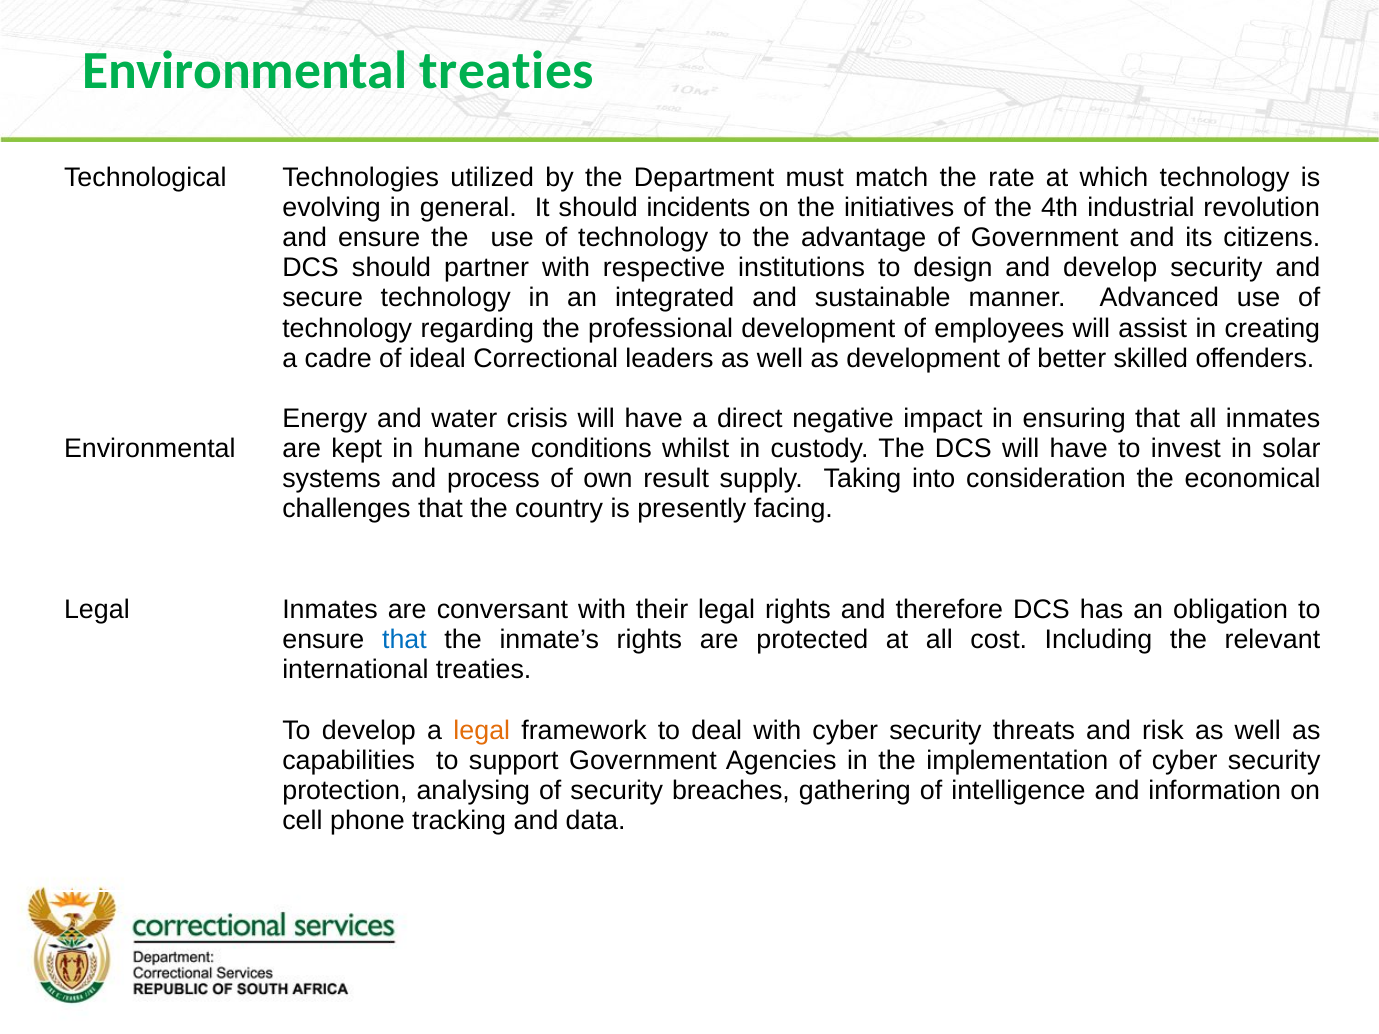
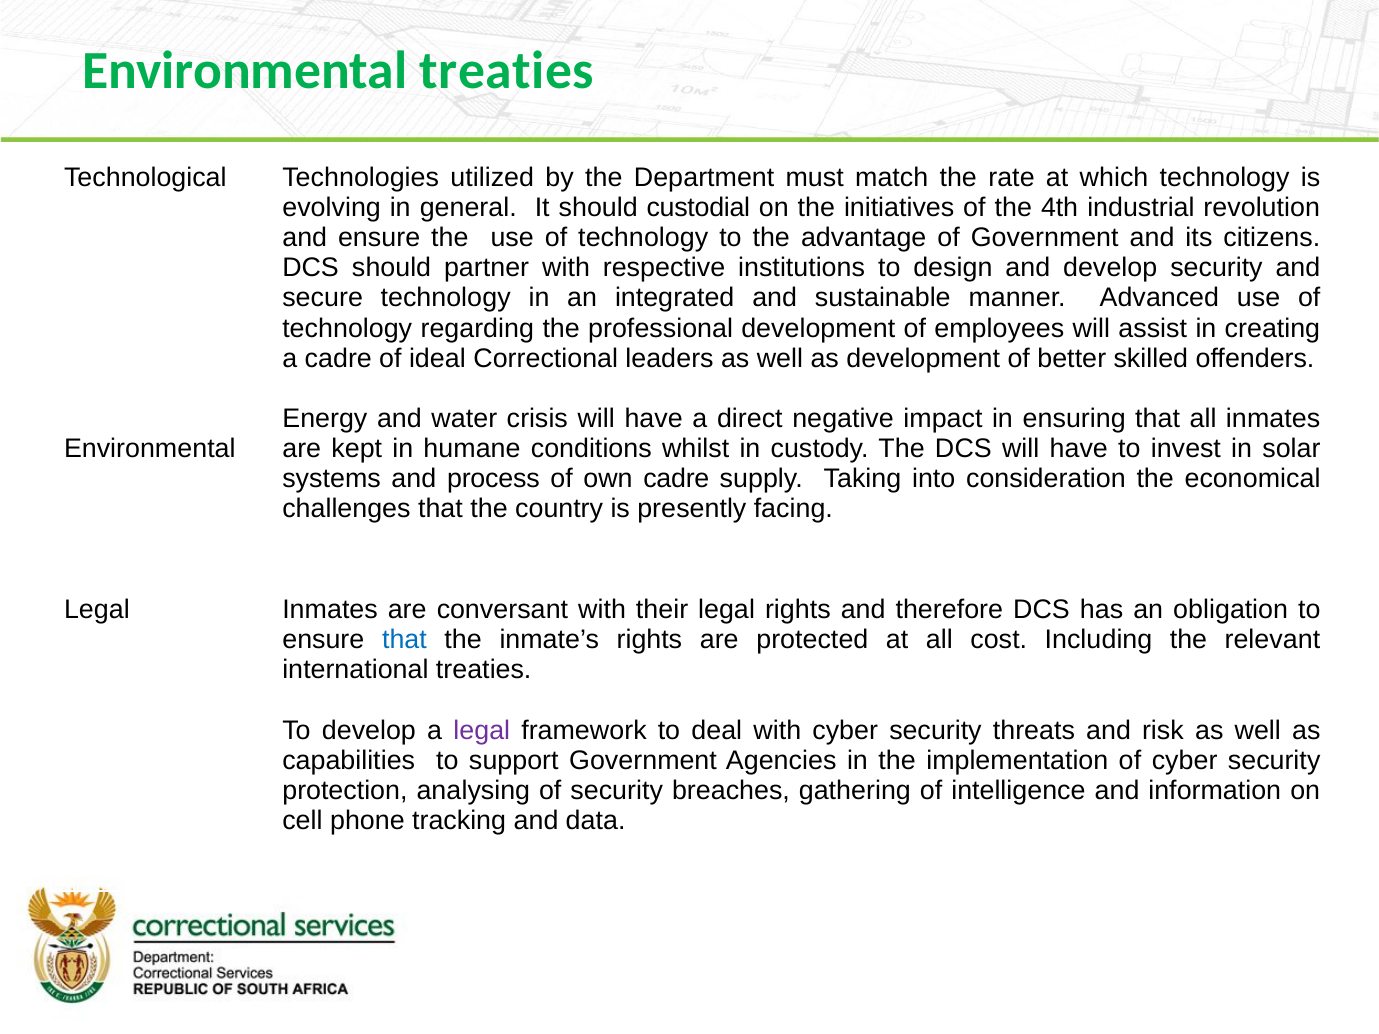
incidents: incidents -> custodial (698, 208)
own result: result -> cadre (676, 479)
legal colour: orange -> purple (482, 730)
